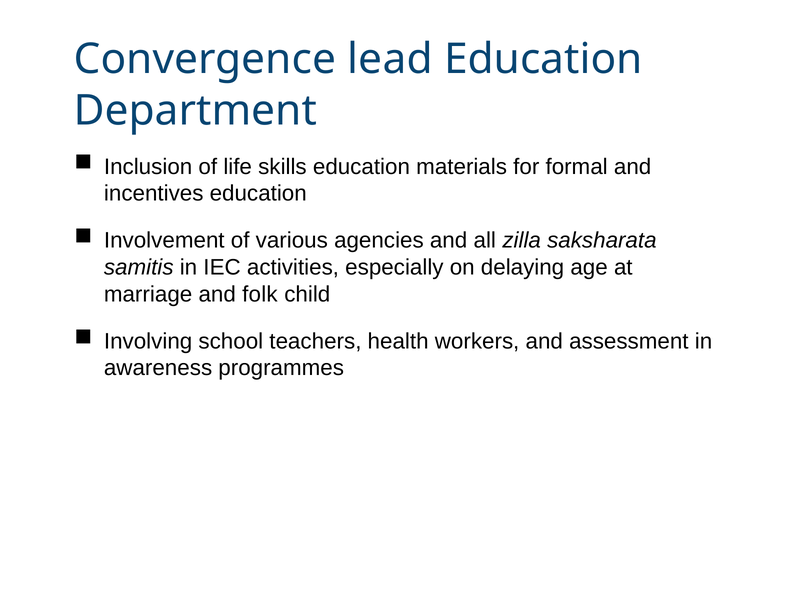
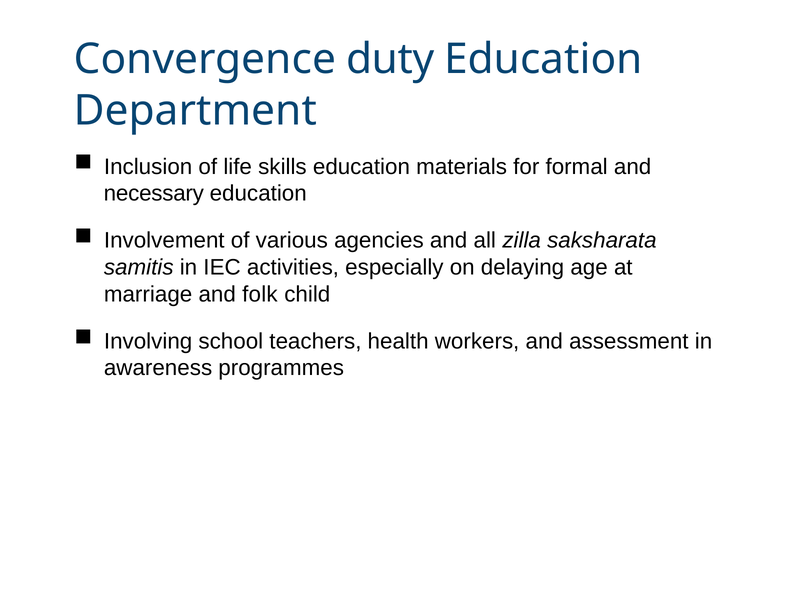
lead: lead -> duty (390, 59)
incentives: incentives -> necessary (154, 193)
